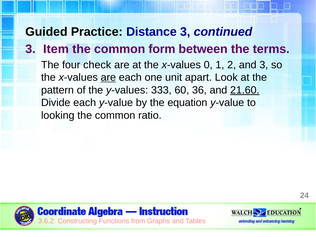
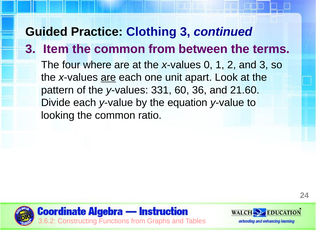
Distance: Distance -> Clothing (151, 32)
common form: form -> from (162, 49)
check: check -> where (97, 65)
333: 333 -> 331 (161, 90)
21.60 underline: present -> none (245, 90)
